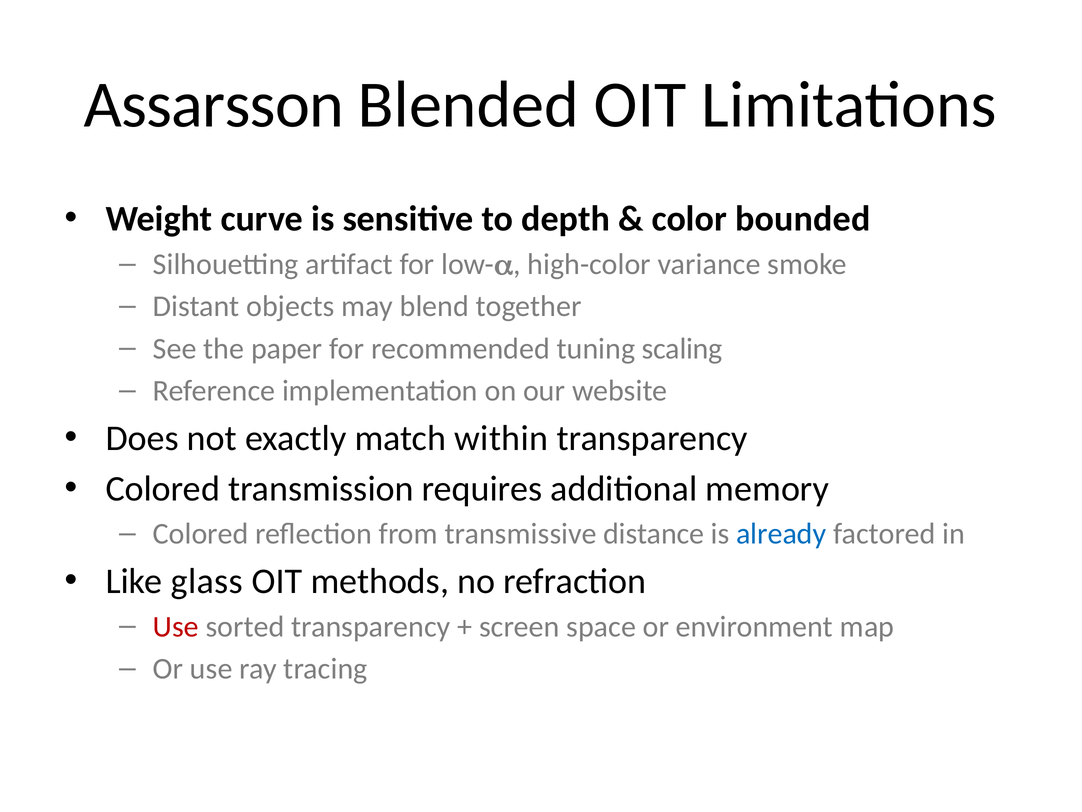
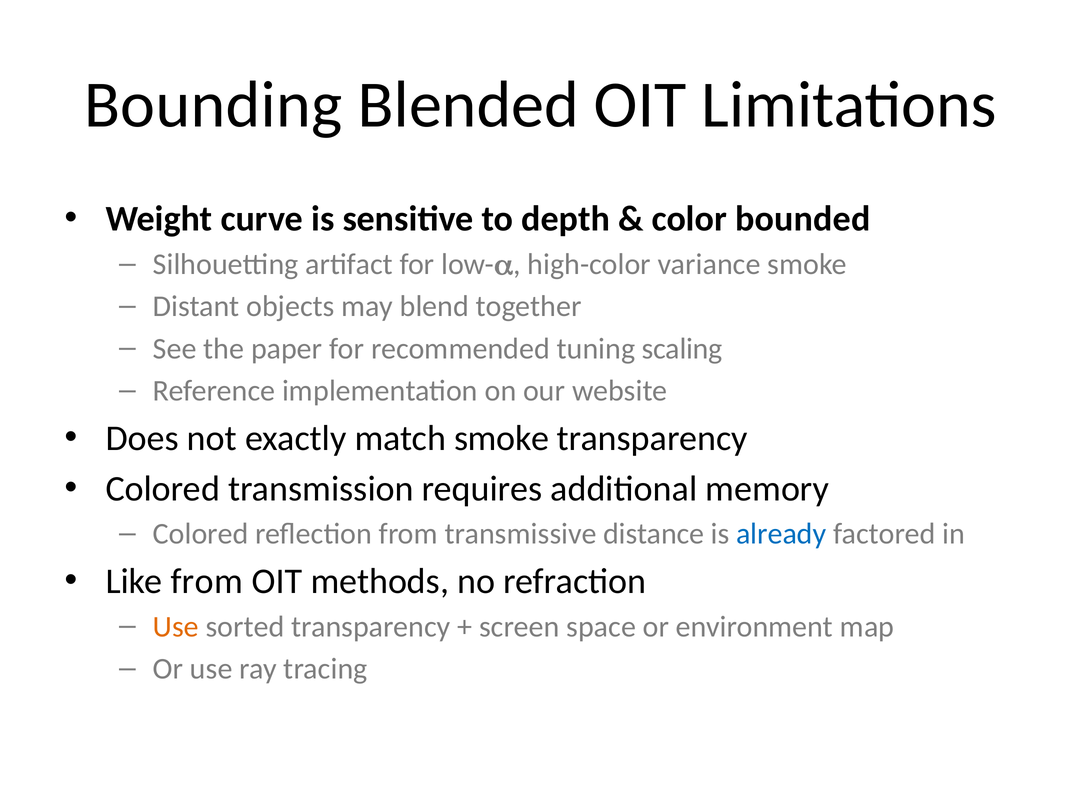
Assarsson: Assarsson -> Bounding (213, 105)
match within: within -> smoke (502, 438)
Like glass: glass -> from (207, 581)
Use colour: red -> orange (176, 626)
